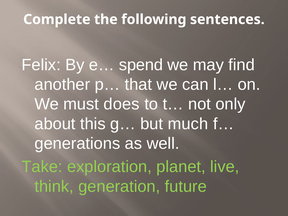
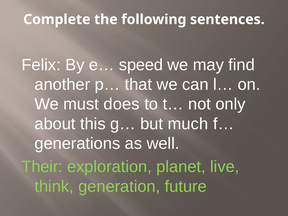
spend: spend -> speed (141, 65)
Take: Take -> Their (42, 167)
